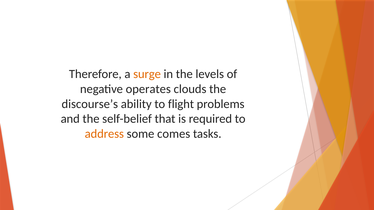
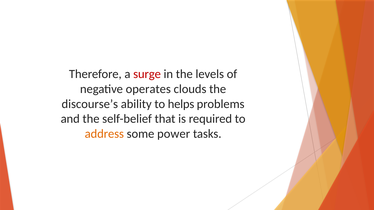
surge colour: orange -> red (147, 74)
flight: flight -> helps (181, 104)
comes: comes -> power (174, 134)
